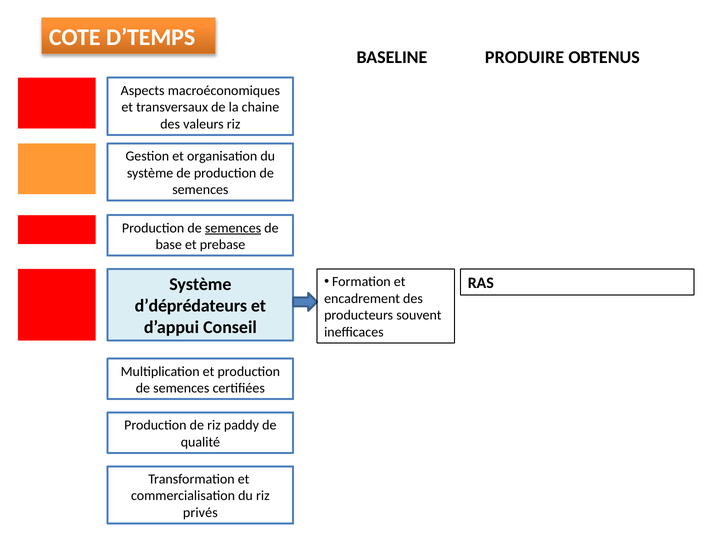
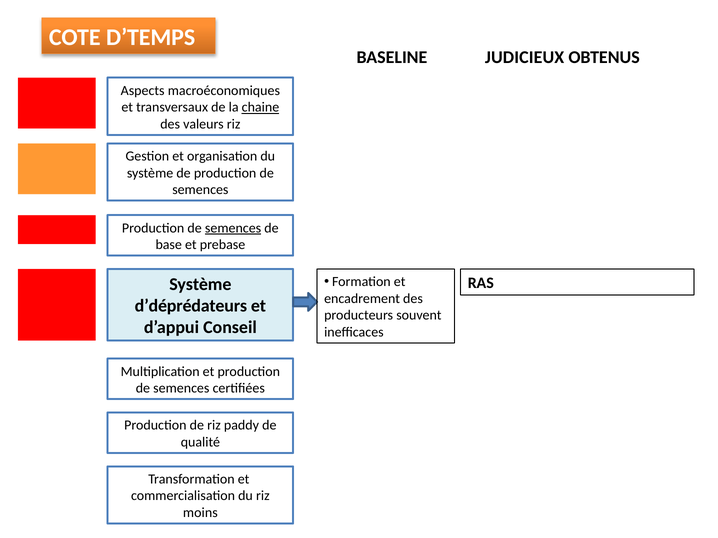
PRODUIRE: PRODUIRE -> JUDICIEUX (525, 57)
chaine underline: none -> present (260, 107)
privés: privés -> moins (200, 513)
